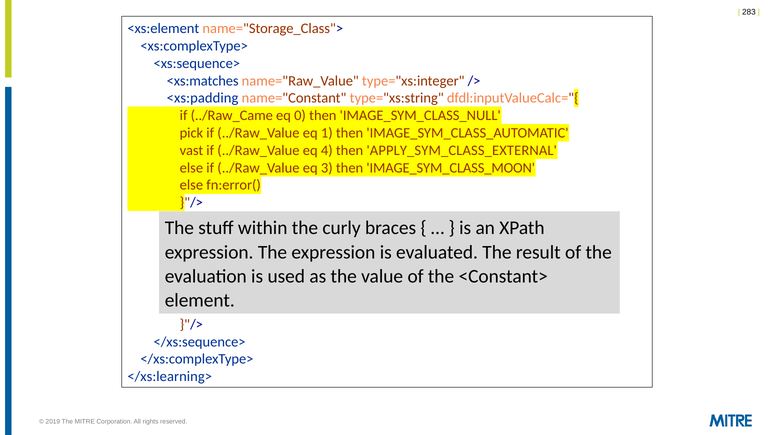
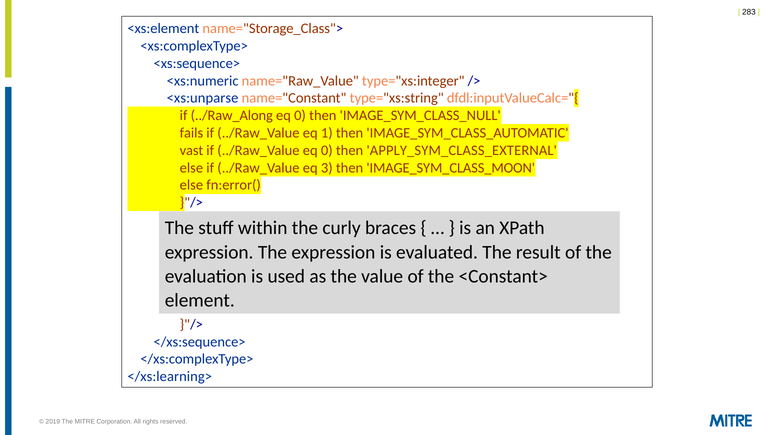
<xs:matches: <xs:matches -> <xs:numeric (203, 81)
<xs:padding: <xs:padding -> <xs:unparse (203, 98)
../Raw_Came: ../Raw_Came -> ../Raw_Along (232, 116)
pick: pick -> fails (191, 133)
4: 4 -> 0 (327, 151)
